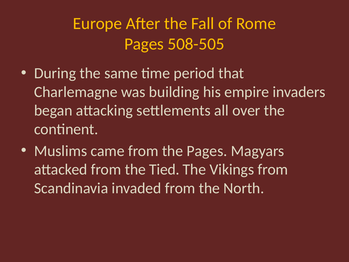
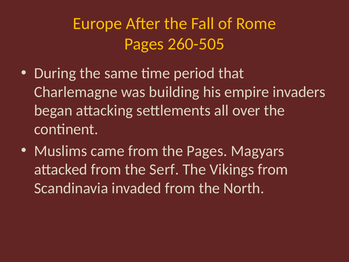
508-505: 508-505 -> 260-505 (196, 44)
Tied: Tied -> Serf (164, 169)
